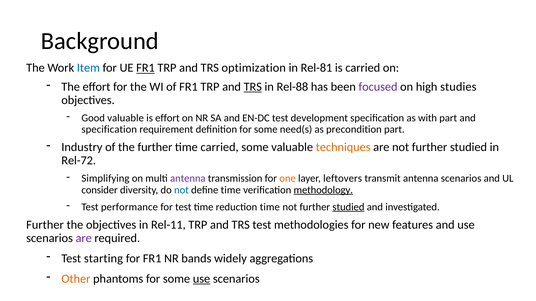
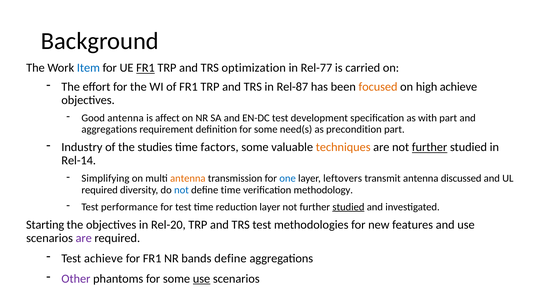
Rel-81: Rel-81 -> Rel-77 (316, 68)
TRS underline: present -> none (253, 87)
Rel-88: Rel-88 -> Rel-87 (292, 87)
focused colour: purple -> orange (378, 87)
high studies: studies -> achieve (458, 87)
Good valuable: valuable -> antenna (126, 118)
is effort: effort -> affect (167, 118)
specification: specification -> aggregations (109, 130)
the further: further -> studies (155, 148)
time carried: carried -> factors (220, 148)
further underline: none -> present (430, 148)
Rel-72: Rel-72 -> Rel-14 (79, 161)
antenna colour: purple -> orange (188, 179)
one colour: orange -> blue (288, 179)
antenna scenarios: scenarios -> discussed (461, 179)
consider: consider -> required (100, 190)
methodology underline: present -> none (323, 190)
reduction time: time -> layer (270, 207)
Further: Further -> Starting (45, 225)
Rel-11: Rel-11 -> Rel-20 (168, 225)
Test starting: starting -> achieve (103, 259)
bands widely: widely -> define (230, 259)
Other colour: orange -> purple (76, 279)
